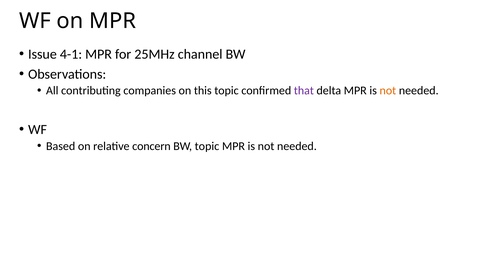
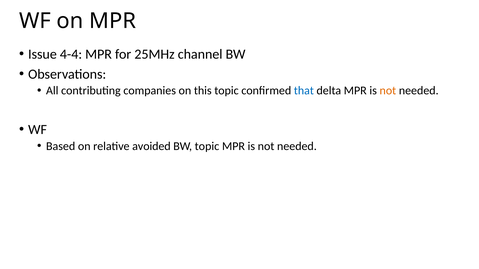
4-1: 4-1 -> 4-4 (71, 54)
that colour: purple -> blue (304, 91)
concern: concern -> avoided (151, 146)
